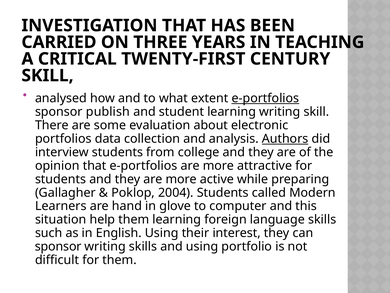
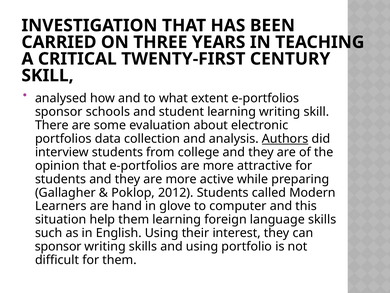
e-portfolios underline: present -> none (265, 98)
publish: publish -> schools (108, 112)
2004: 2004 -> 2012 (176, 192)
